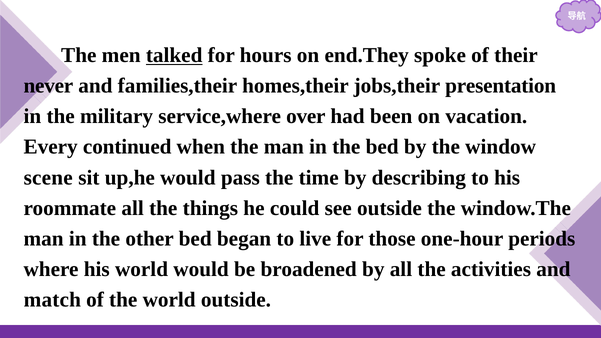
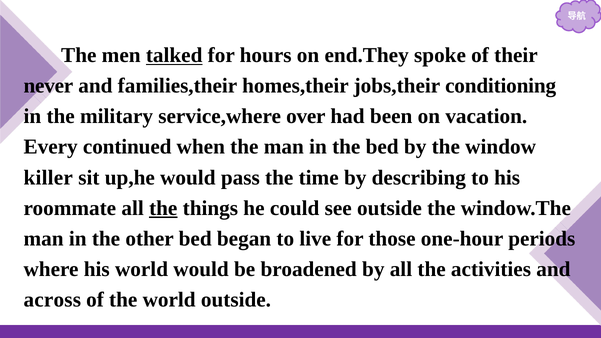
presentation: presentation -> conditioning (501, 86)
scene: scene -> killer (48, 178)
the underline: none -> present (163, 208)
match: match -> across (52, 300)
